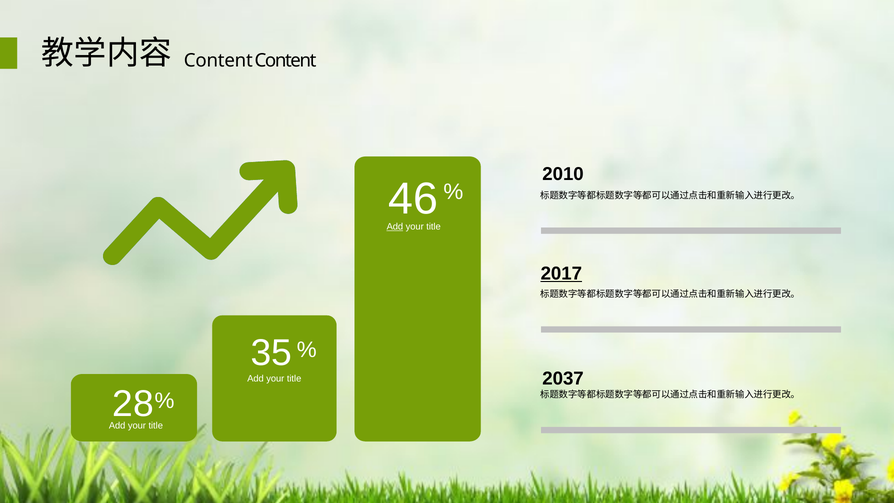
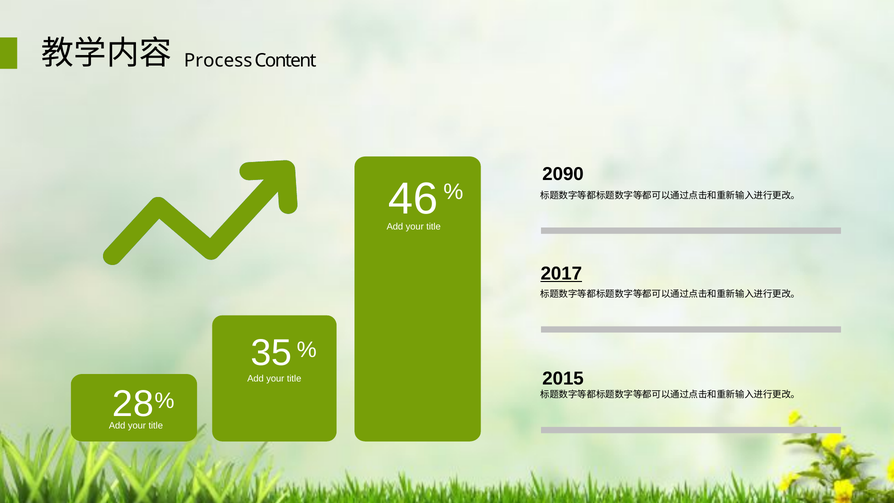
Content: Content -> Process (218, 60)
2010: 2010 -> 2090 (563, 174)
Add underline: present -> none (395, 227)
2037: 2037 -> 2015 (563, 379)
